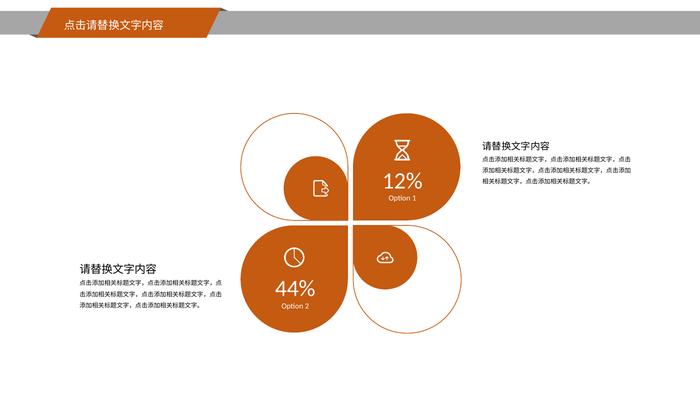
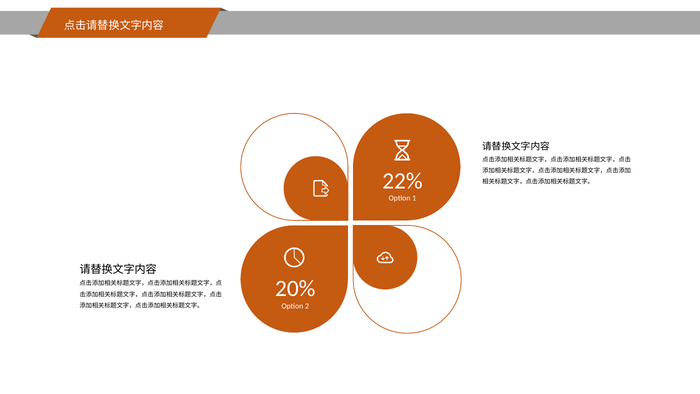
12%: 12% -> 22% (402, 181)
44%: 44% -> 20% (295, 288)
